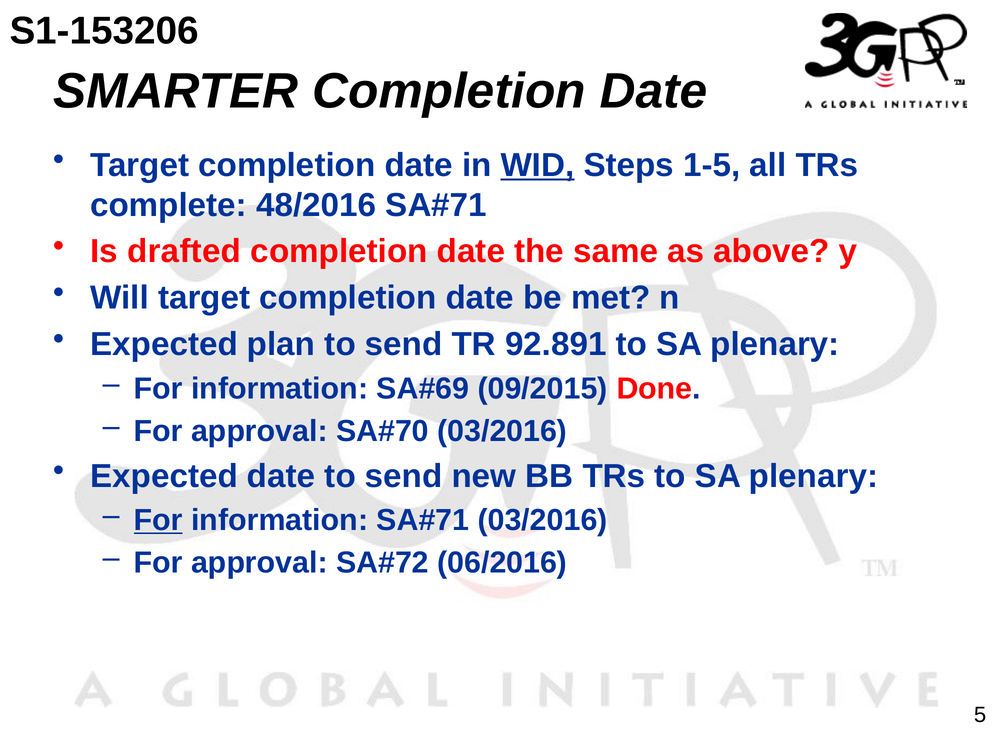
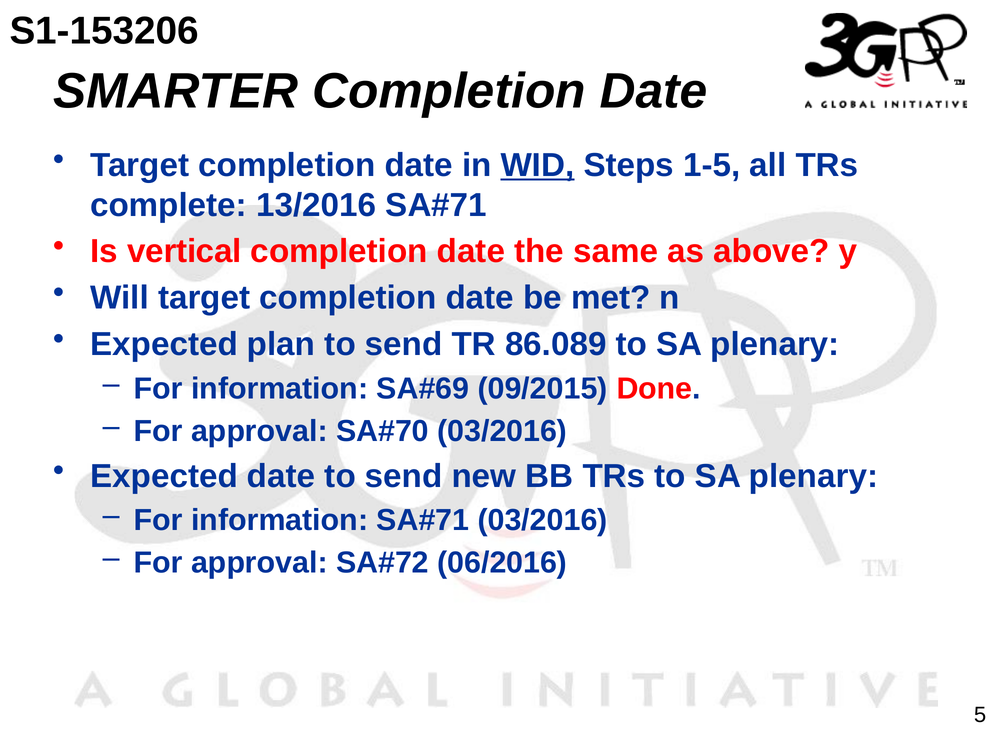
48/2016: 48/2016 -> 13/2016 (316, 205)
drafted: drafted -> vertical (184, 252)
92.891: 92.891 -> 86.089 (556, 344)
For underline: present -> none (158, 520)
